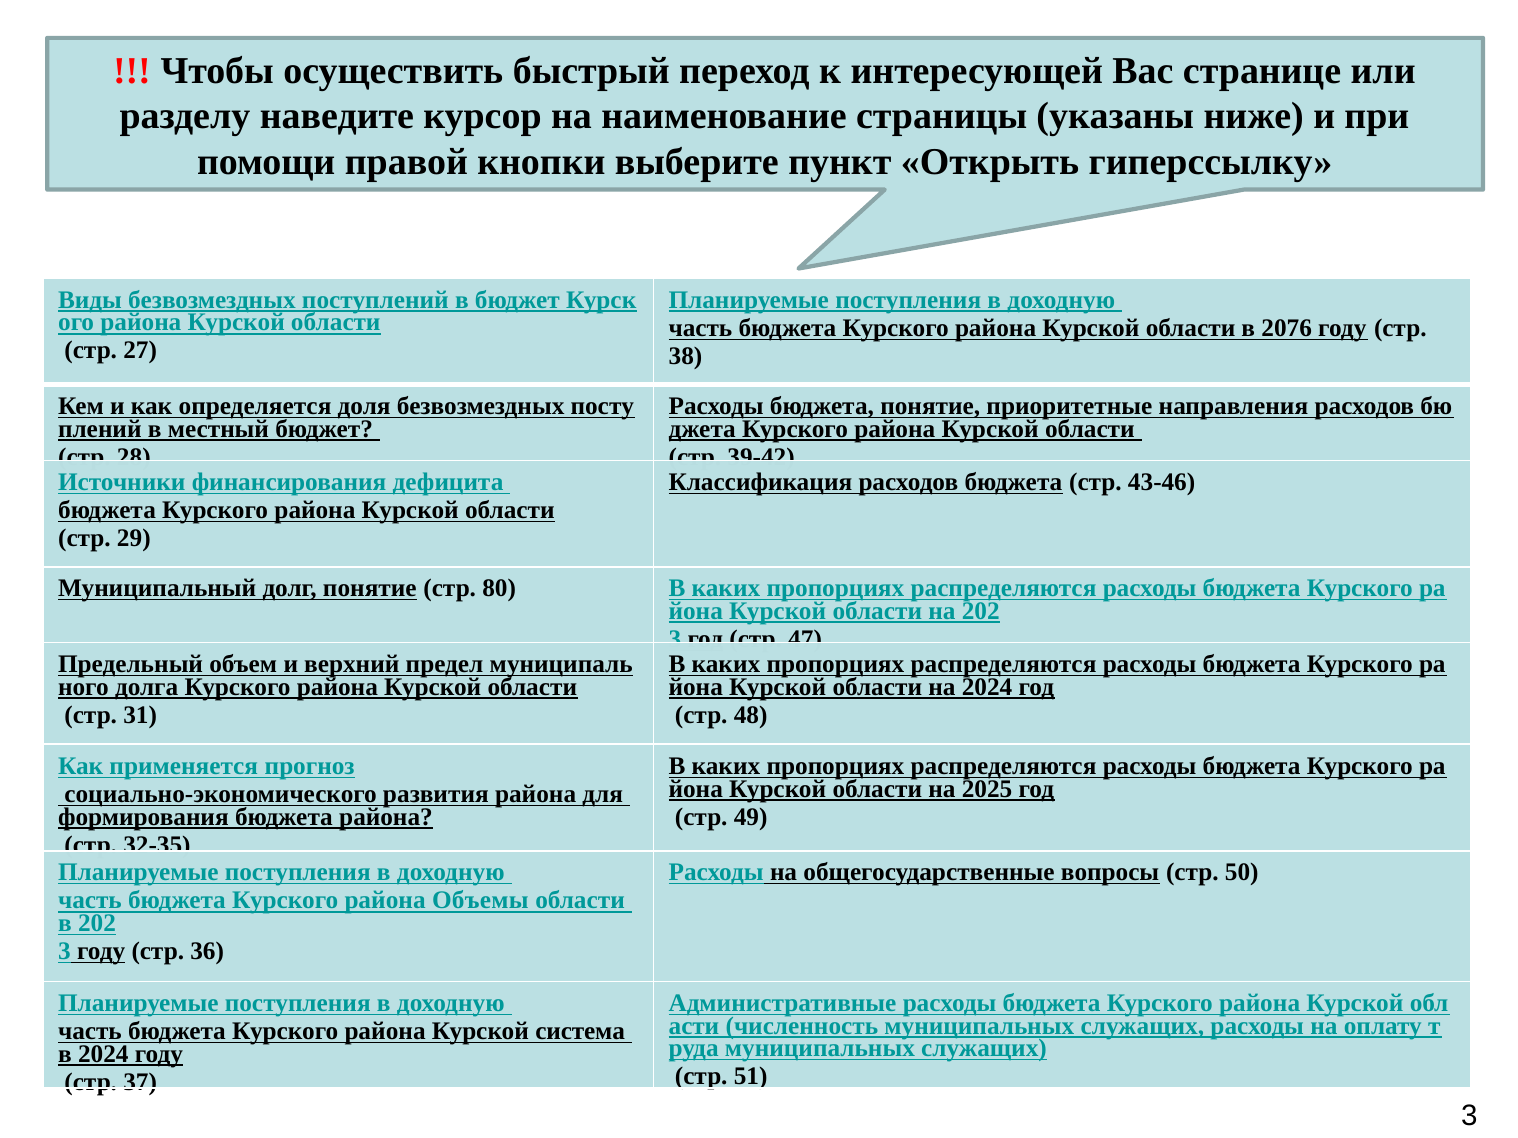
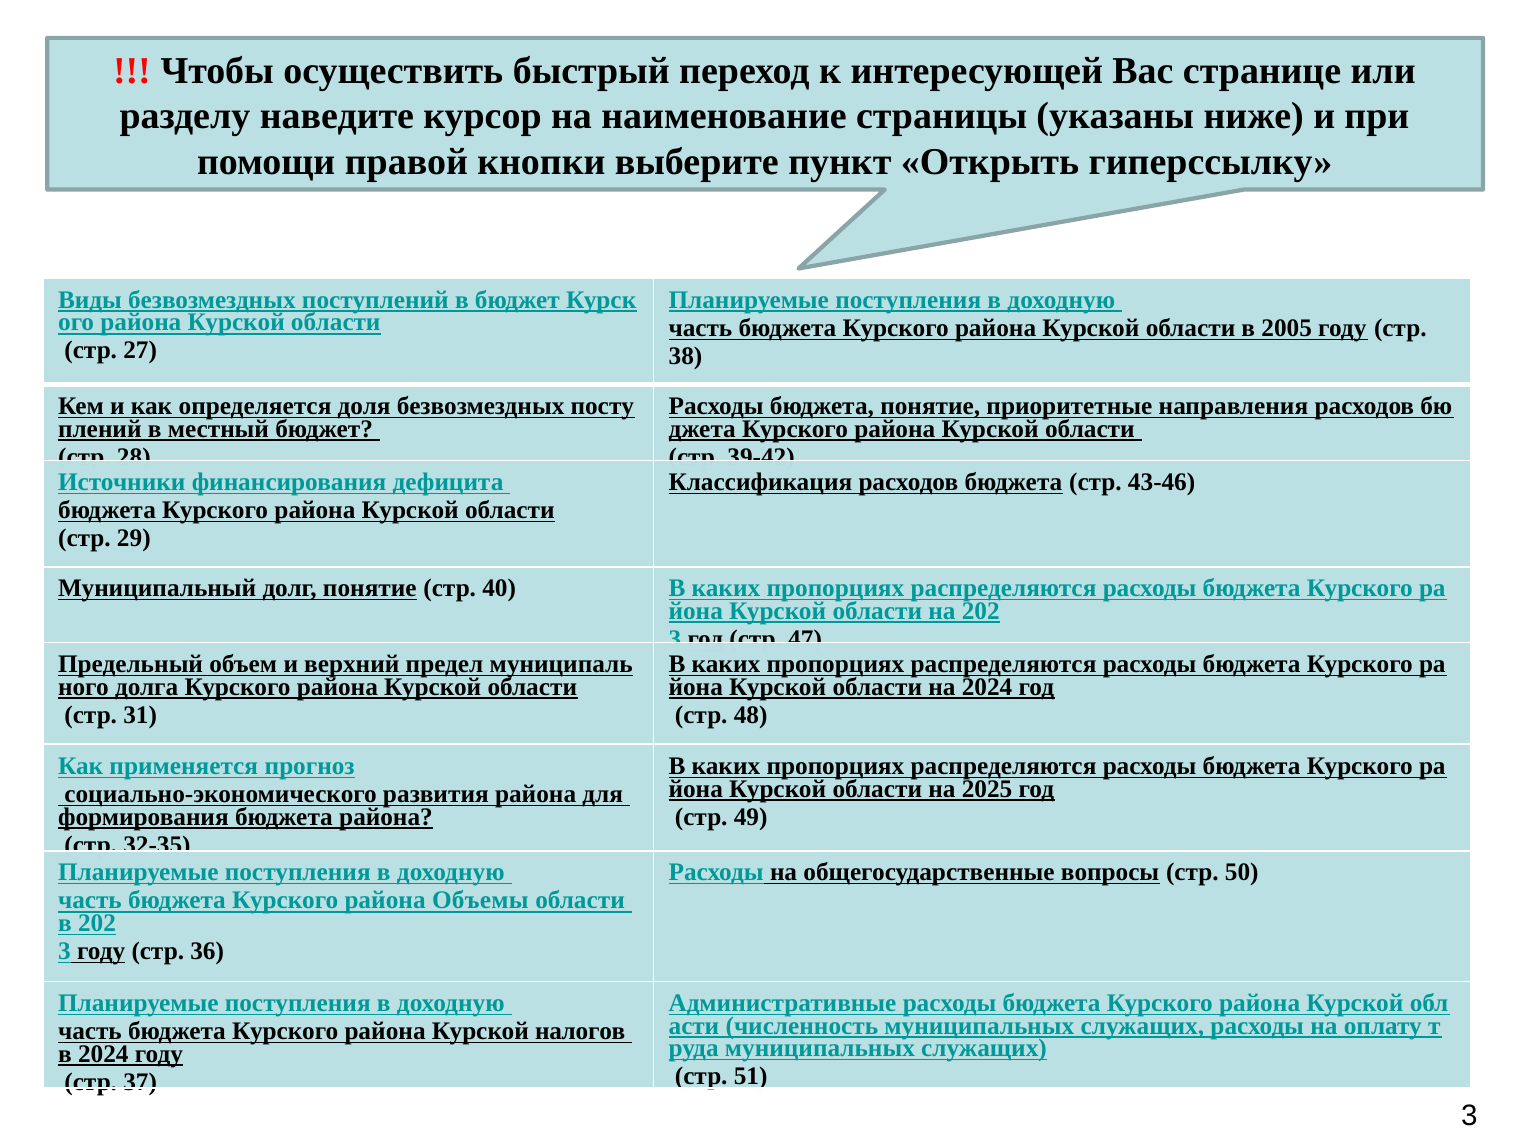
2076: 2076 -> 2005 (1287, 328)
80: 80 -> 40 (499, 589)
система: система -> налогов (580, 1032)
